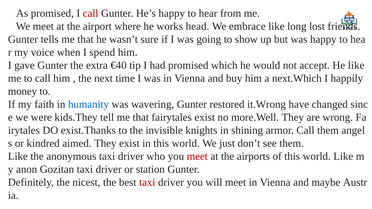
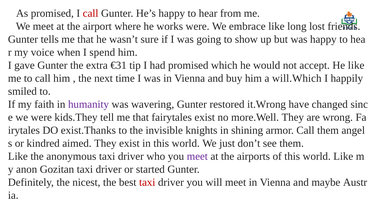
works head: head -> were (198, 26)
€40: €40 -> €31 (119, 65)
next.Which: next.Which -> will.Which (297, 78)
money: money -> smiled (22, 91)
humanity colour: blue -> purple (88, 104)
meet colour: red -> purple (197, 157)
station: station -> started (150, 170)
